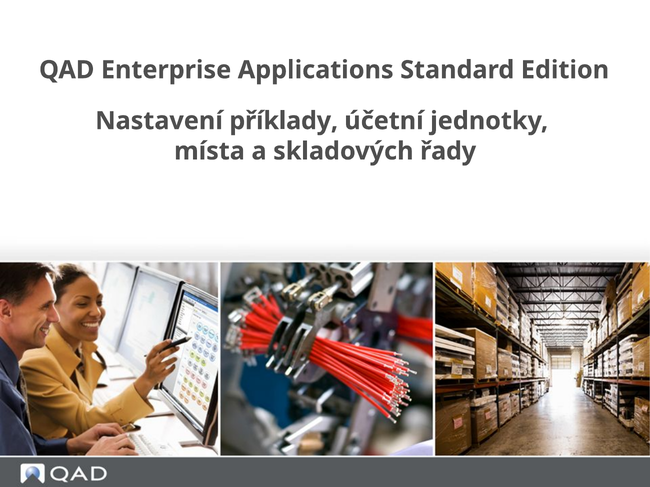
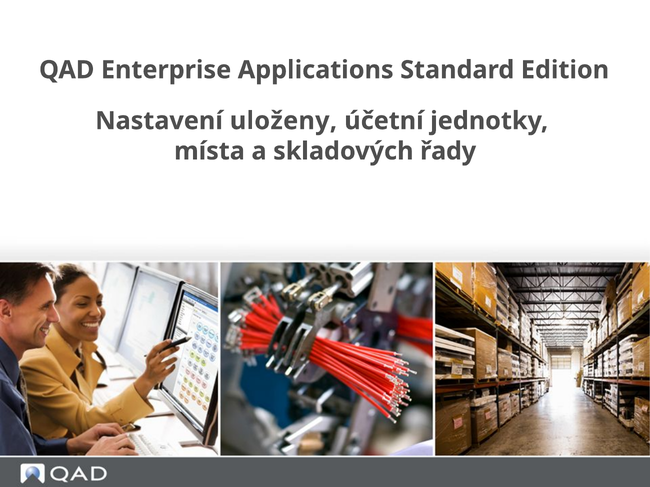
příklady: příklady -> uloženy (283, 121)
